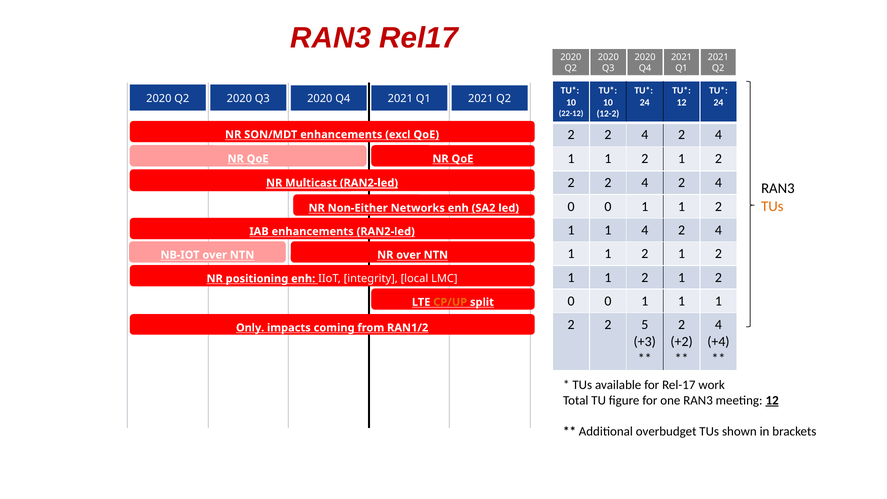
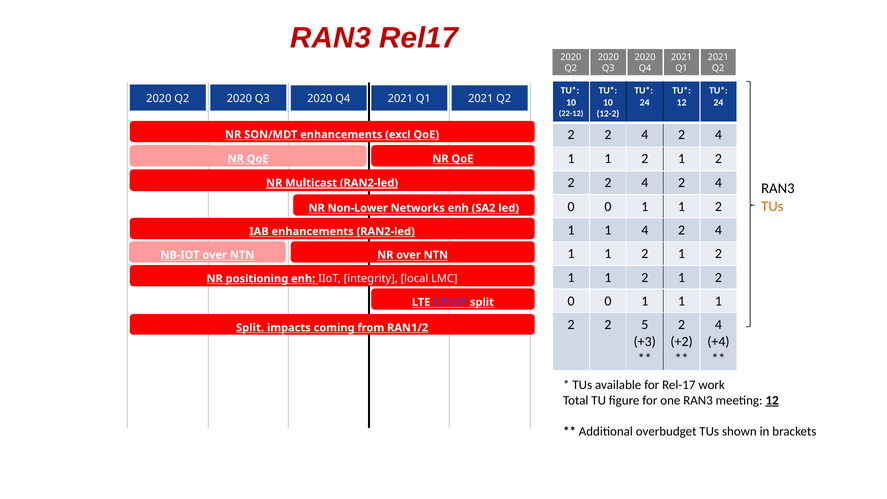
Non-Either: Non-Either -> Non-Lower (358, 208)
CP/UP colour: orange -> purple (450, 302)
Only: Only -> Split (250, 328)
